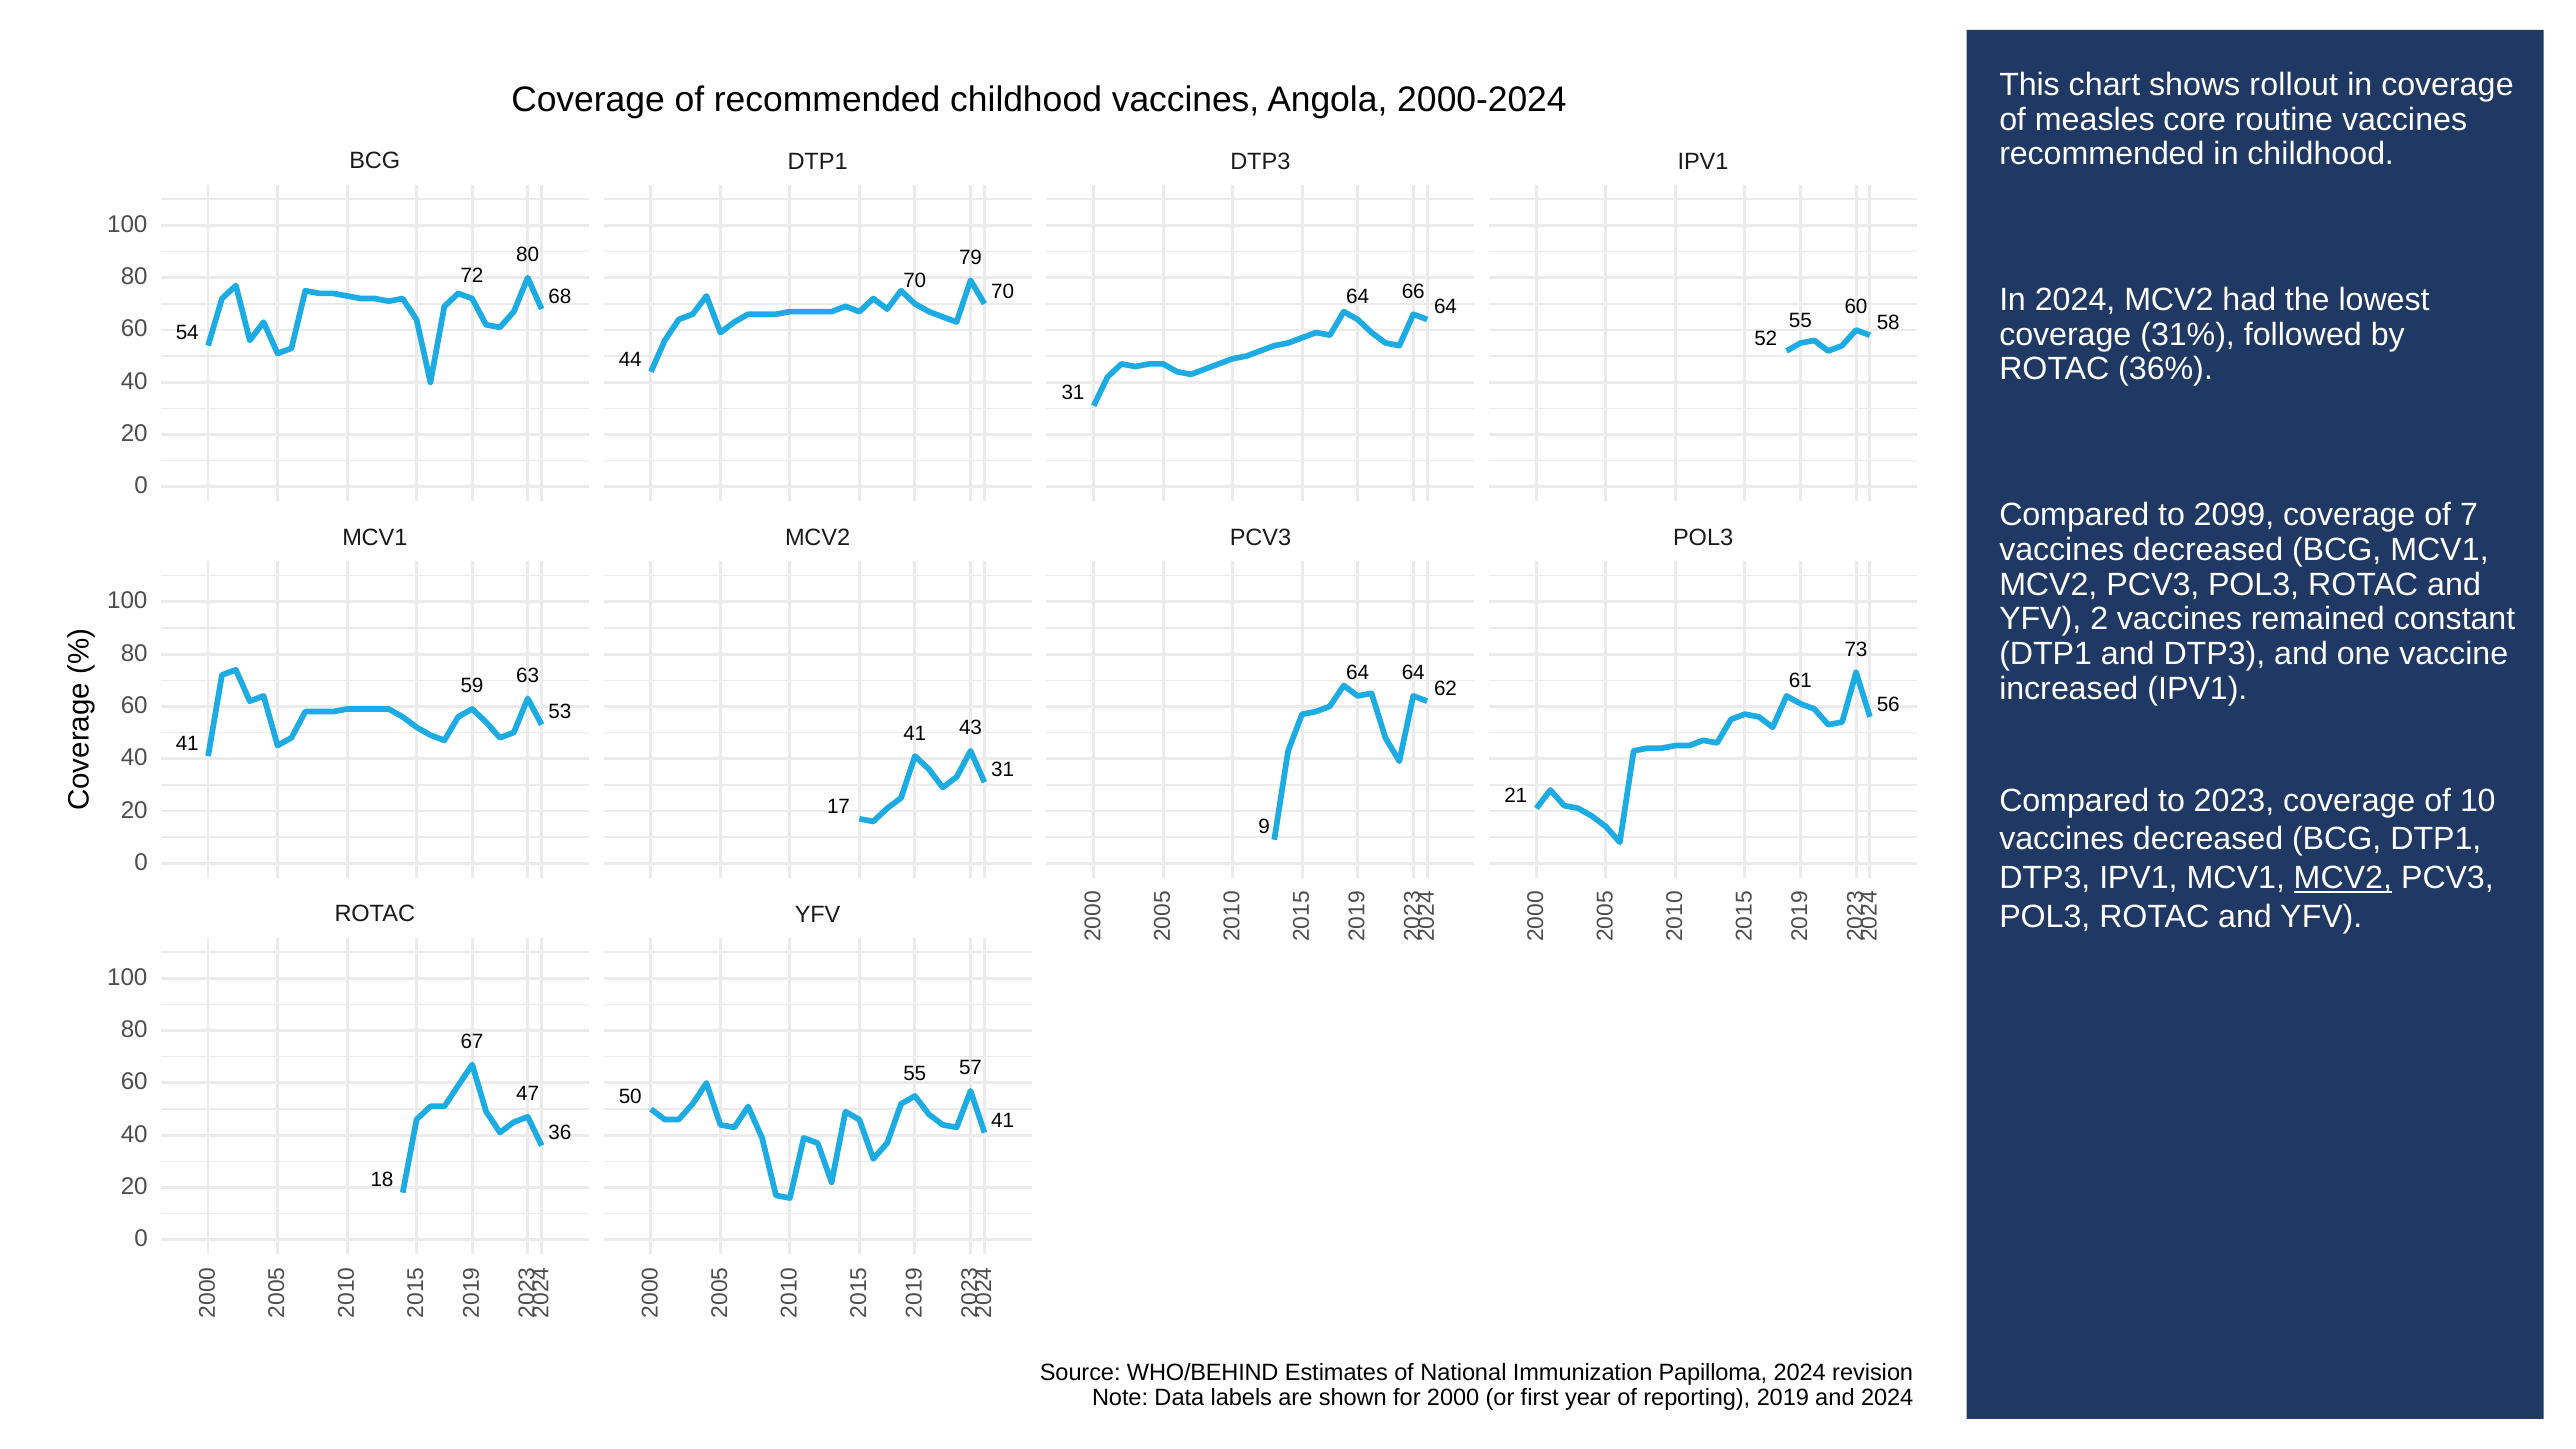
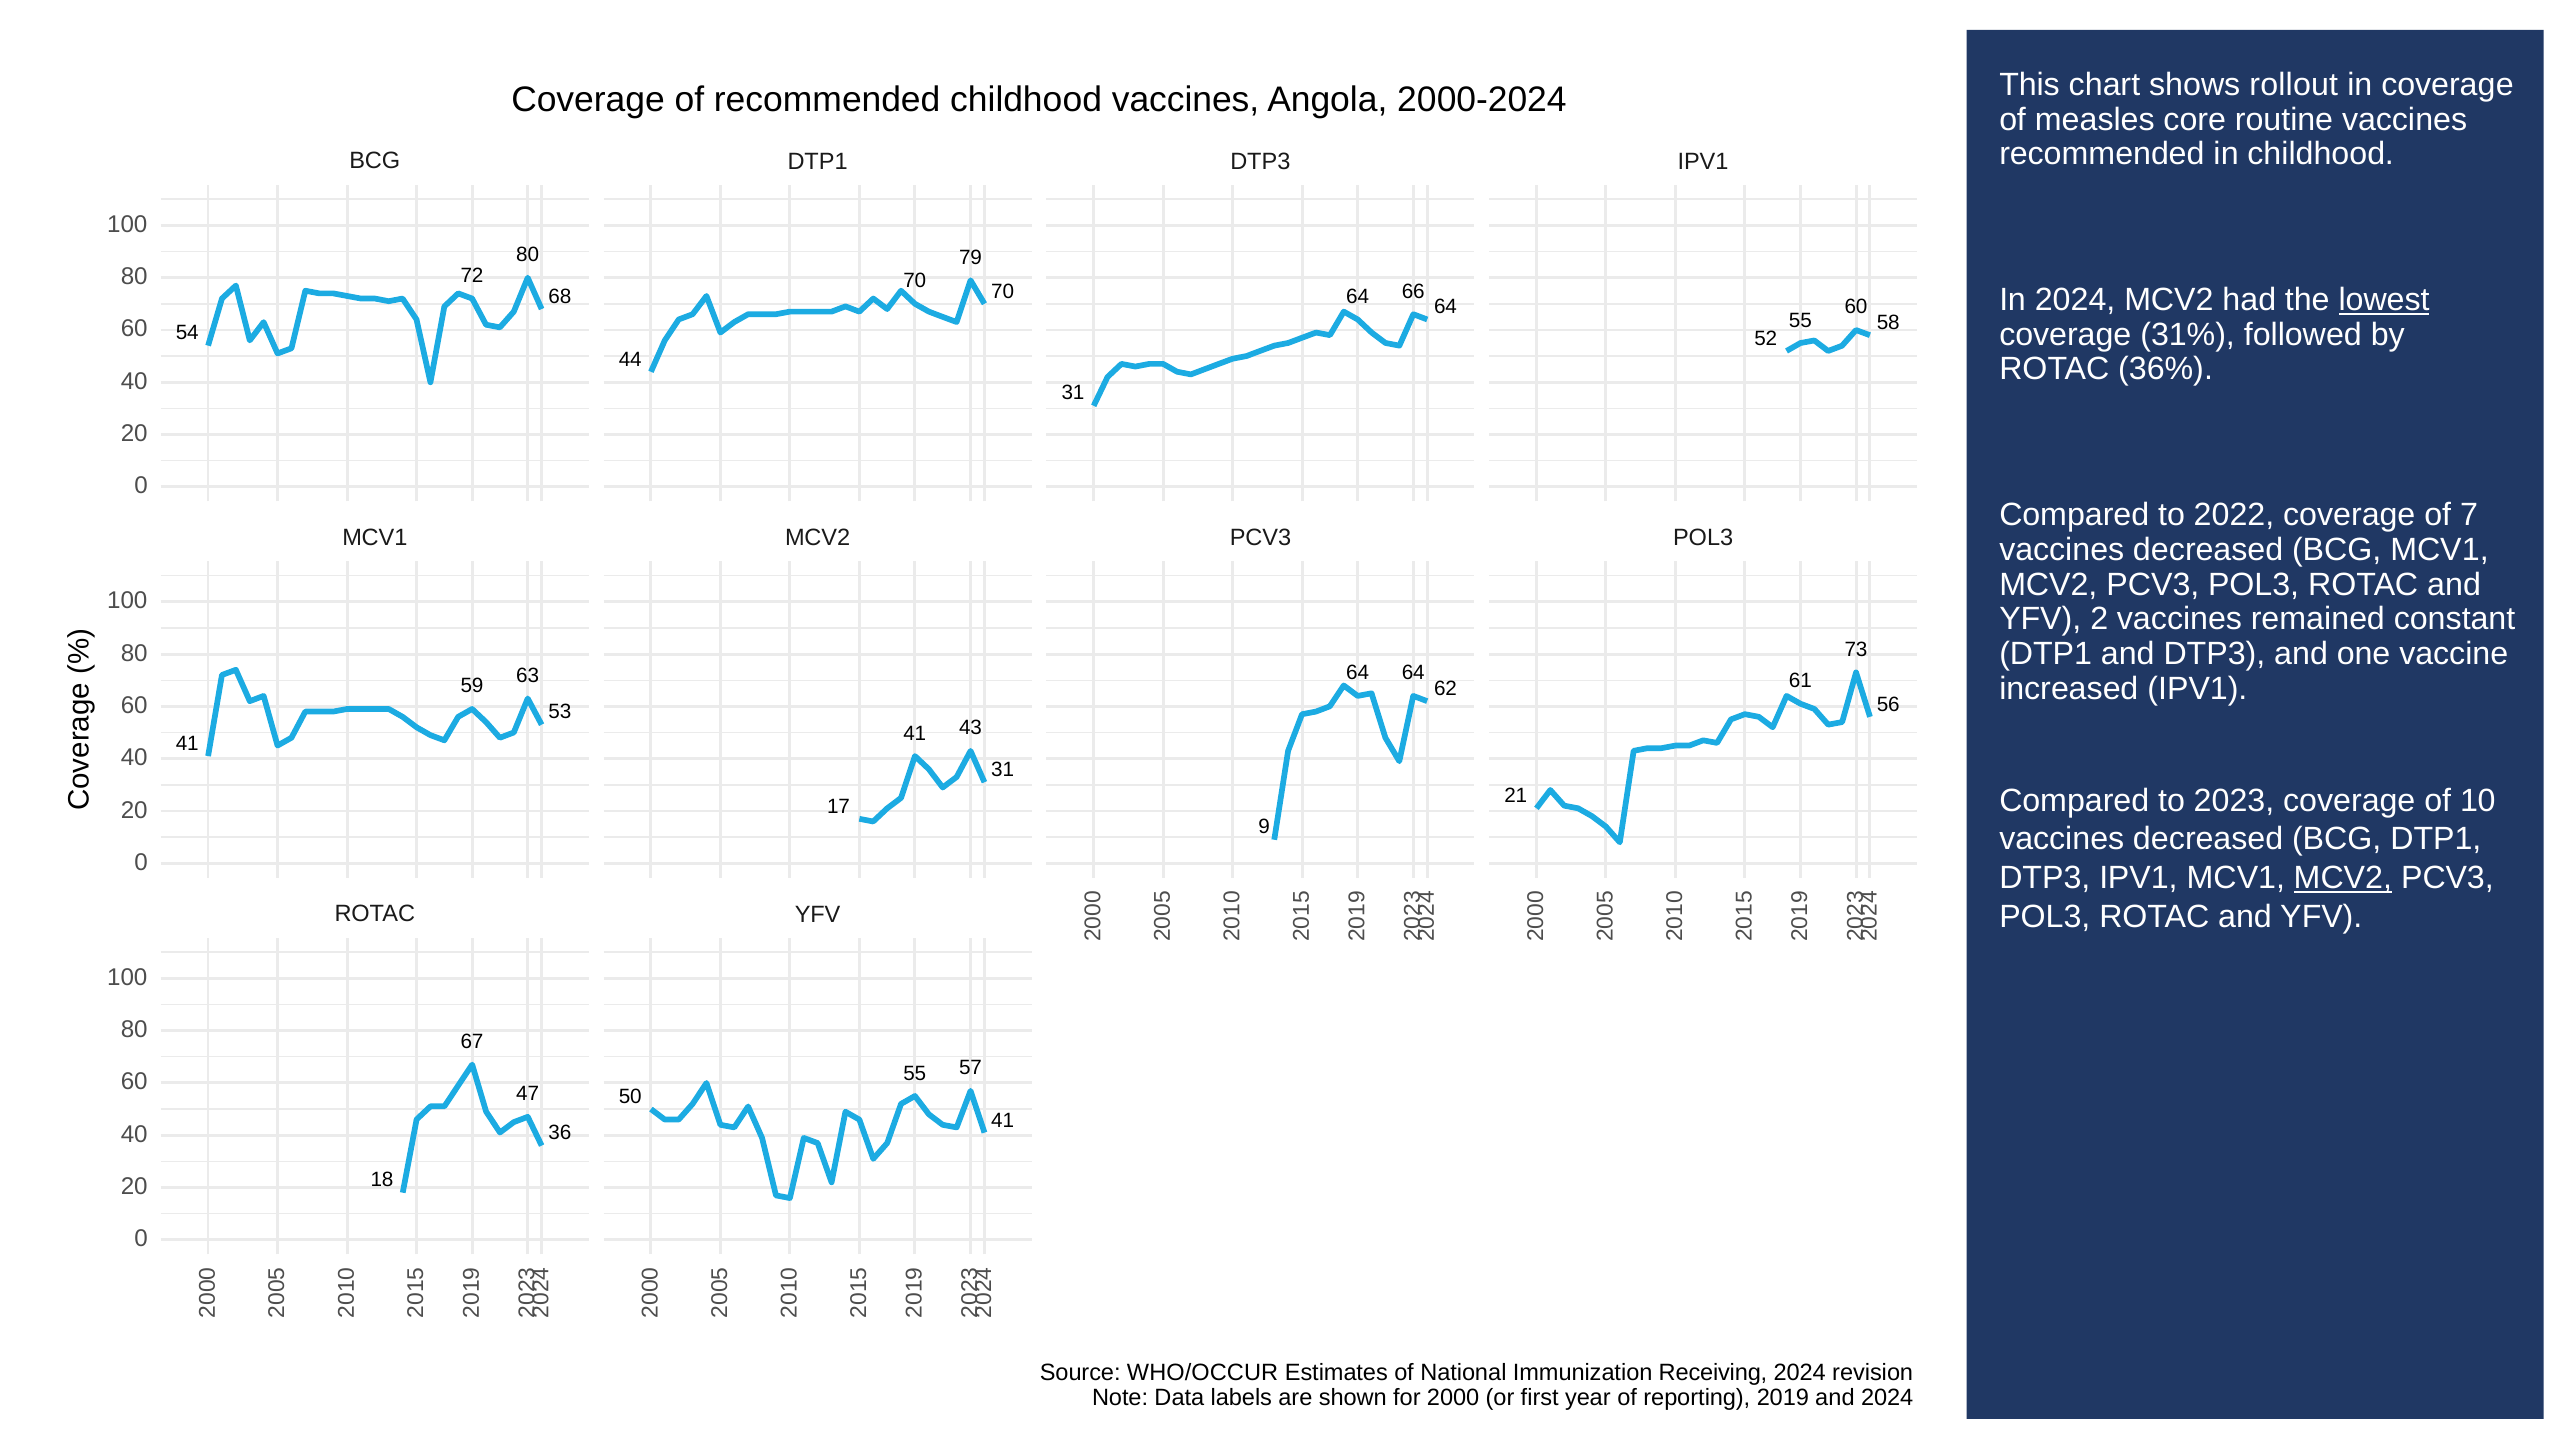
lowest underline: none -> present (2384, 300)
2099: 2099 -> 2022 (2234, 515)
WHO/BEHIND: WHO/BEHIND -> WHO/OCCUR (1203, 1373)
Papilloma: Papilloma -> Receiving (1713, 1373)
